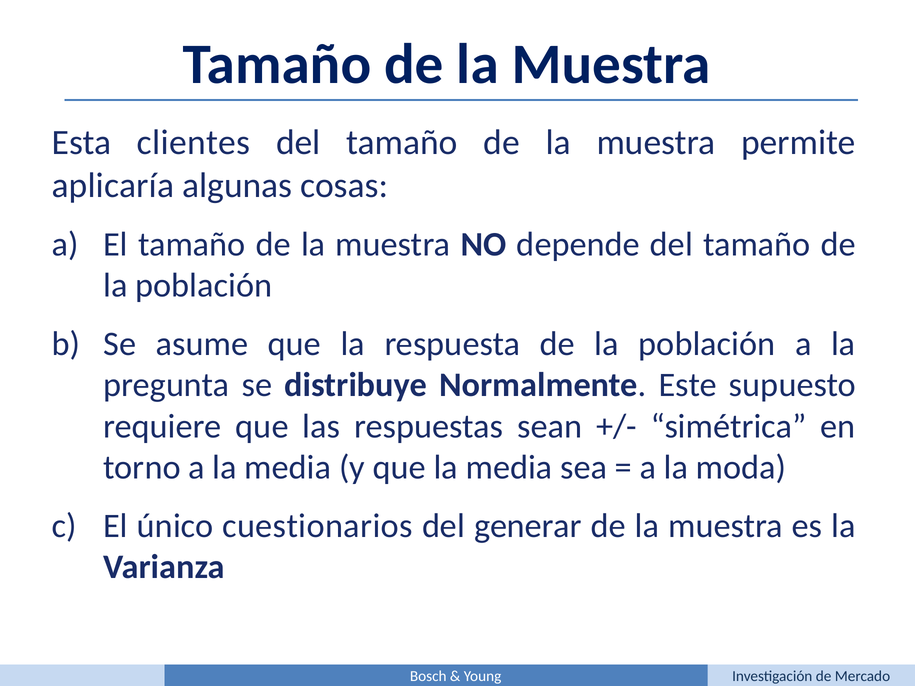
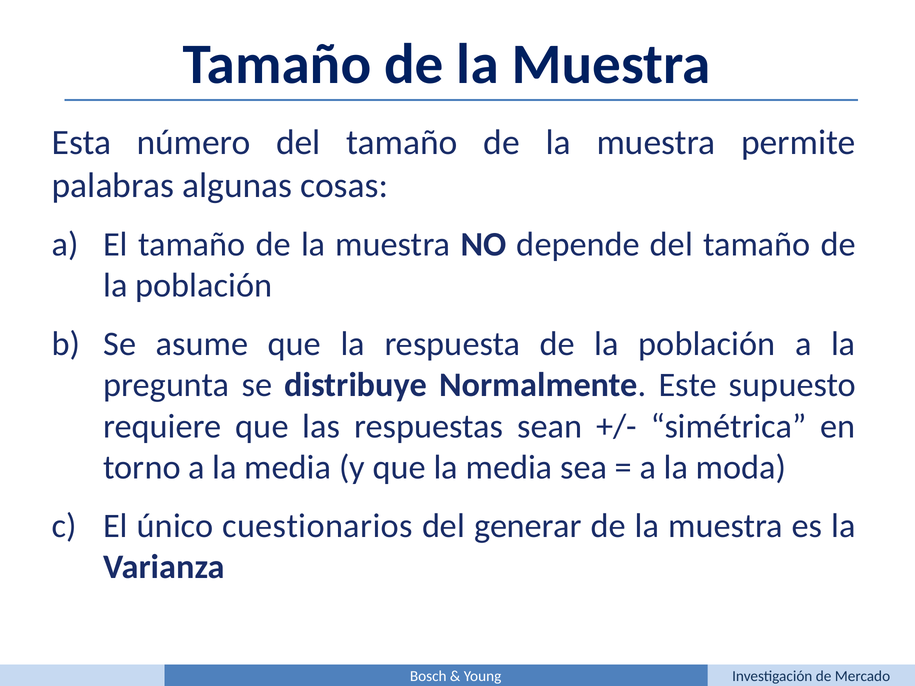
clientes: clientes -> número (194, 143)
aplicaría: aplicaría -> palabras (113, 185)
